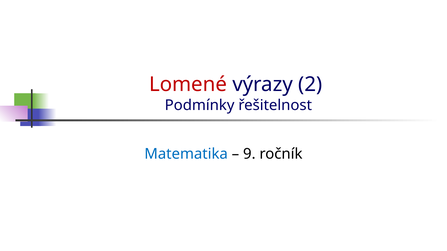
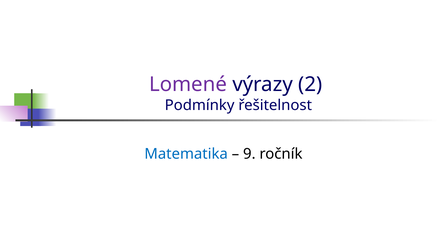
Lomené colour: red -> purple (188, 85)
